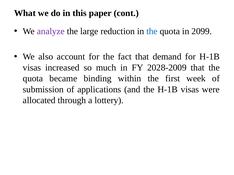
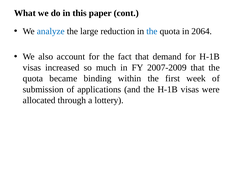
analyze colour: purple -> blue (51, 31)
2099: 2099 -> 2064 (202, 31)
2028-2009: 2028-2009 -> 2007-2009 (167, 68)
